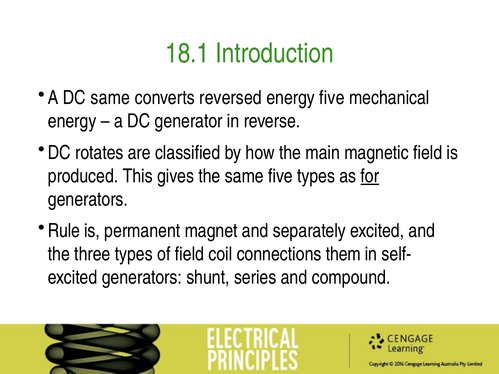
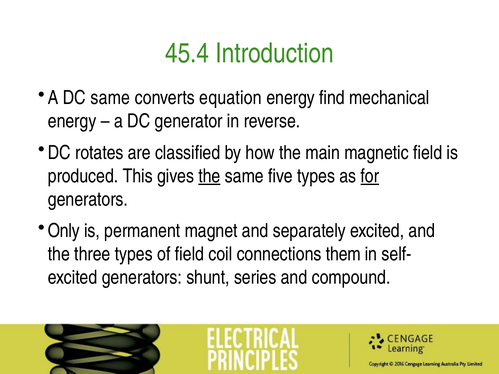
18.1: 18.1 -> 45.4 (187, 53)
reversed: reversed -> equation (231, 98)
energy five: five -> find (332, 98)
the underline: none -> present (209, 176)
Rule: Rule -> Only (64, 231)
